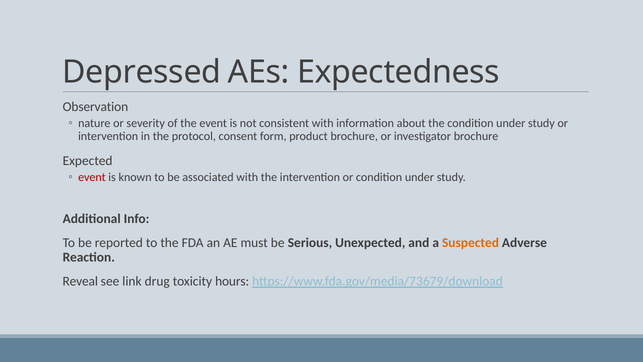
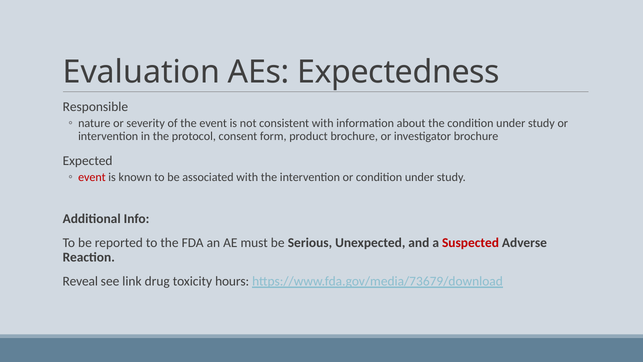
Depressed: Depressed -> Evaluation (141, 72)
Observation: Observation -> Responsible (95, 107)
Suspected colour: orange -> red (470, 243)
